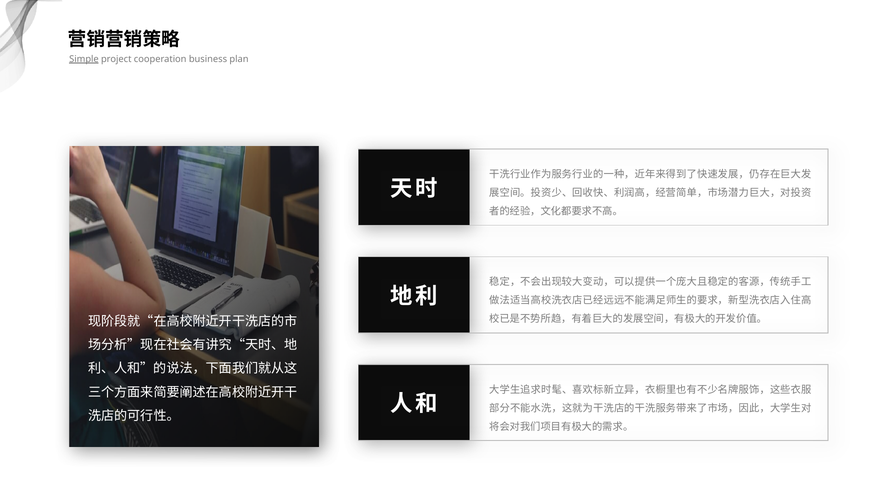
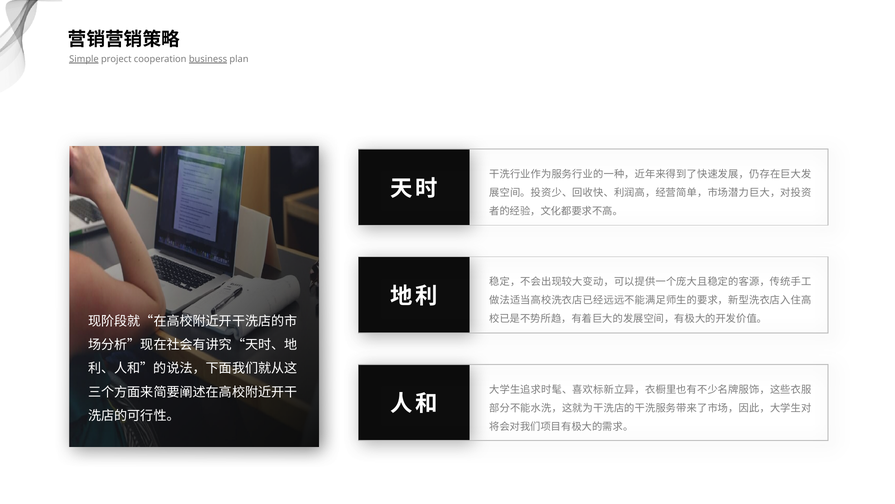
business underline: none -> present (208, 59)
